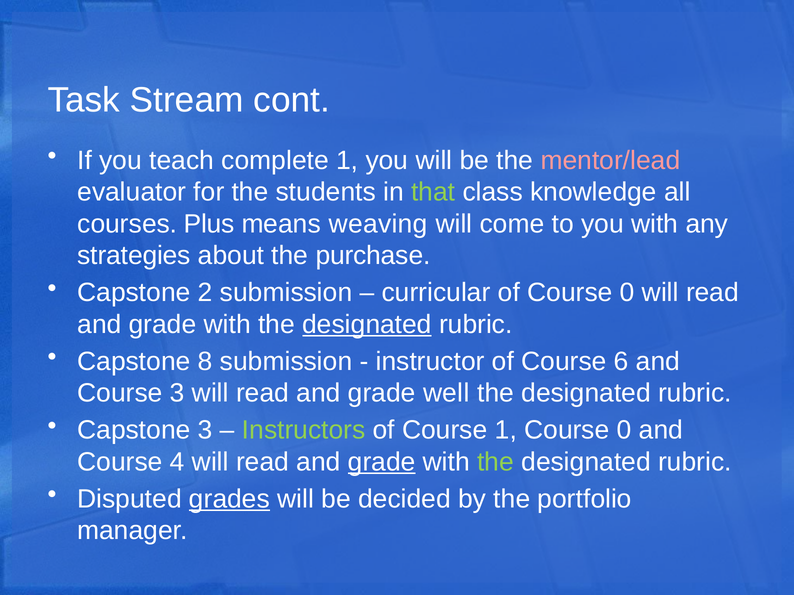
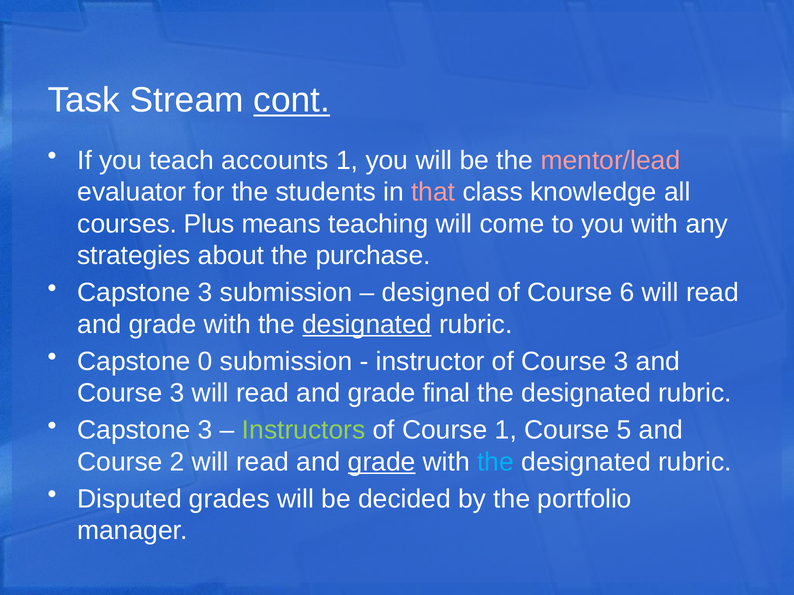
cont underline: none -> present (292, 100)
complete: complete -> accounts (275, 161)
that colour: light green -> pink (433, 192)
weaving: weaving -> teaching (378, 224)
2: 2 -> 3 (205, 293)
curricular: curricular -> designed (436, 293)
of Course 0: 0 -> 6 (627, 293)
8: 8 -> 0 (205, 362)
of Course 6: 6 -> 3 (621, 362)
well: well -> final (446, 394)
1 Course 0: 0 -> 5 (624, 431)
4: 4 -> 2 (177, 462)
the colour: light green -> light blue (496, 462)
grades underline: present -> none (229, 499)
